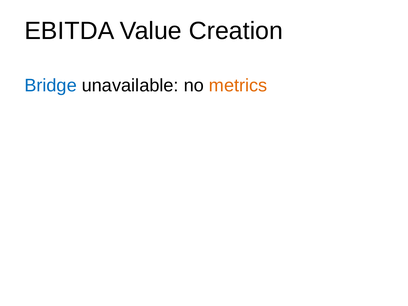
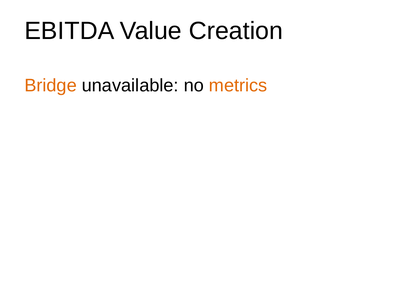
Bridge colour: blue -> orange (51, 86)
